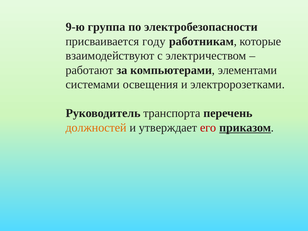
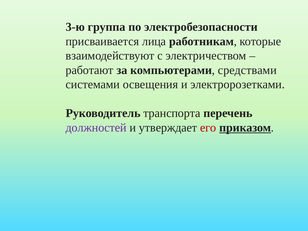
9-ю: 9-ю -> 3-ю (75, 27)
году: году -> лица (154, 41)
элементами: элементами -> средствами (247, 70)
должностей colour: orange -> purple (96, 128)
